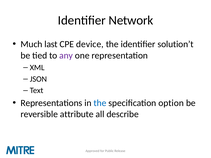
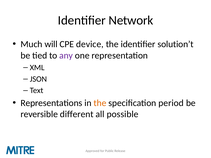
last: last -> will (51, 44)
the colour: blue -> orange (100, 103)
option: option -> period (171, 103)
attribute: attribute -> different (77, 114)
describe: describe -> possible (123, 114)
